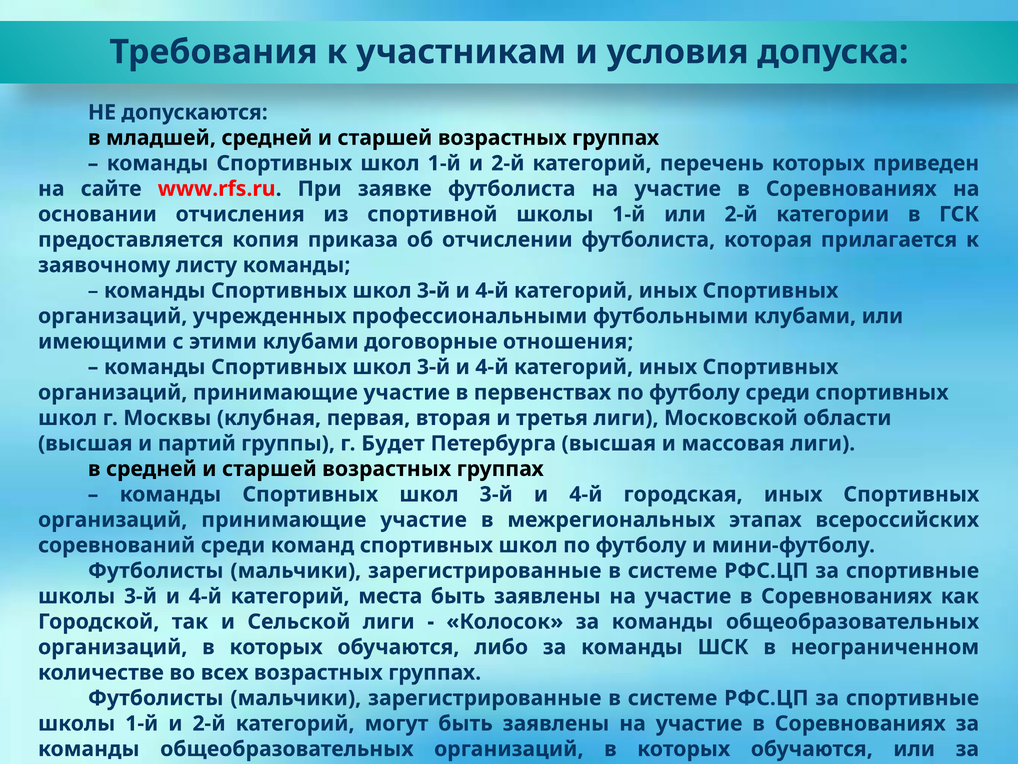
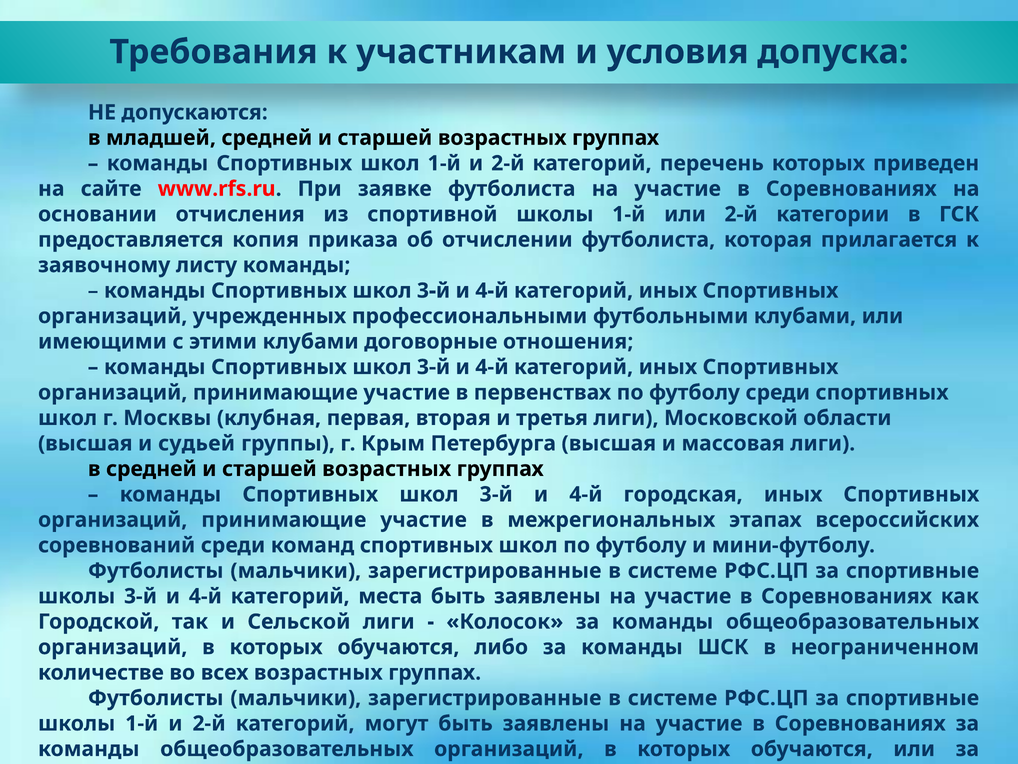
партий: партий -> судьей (197, 443)
Будет: Будет -> Крым (393, 443)
